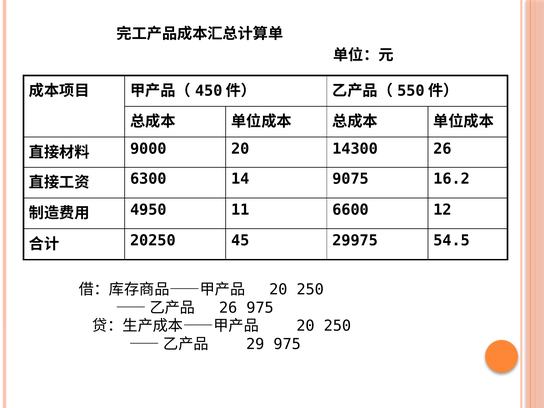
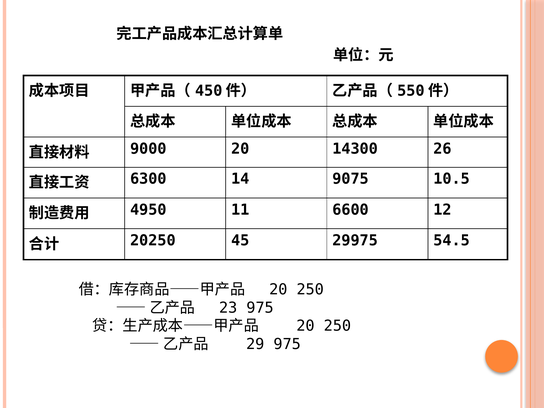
16.2: 16.2 -> 10.5 (452, 179)
26: 26 -> 23 (228, 308)
